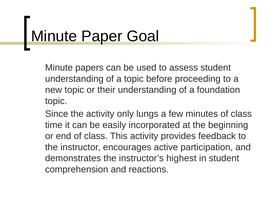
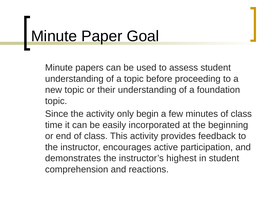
lungs: lungs -> begin (147, 114)
